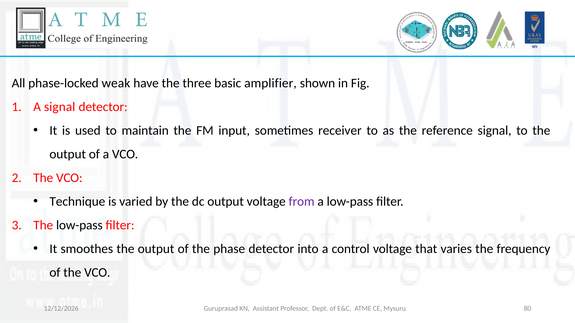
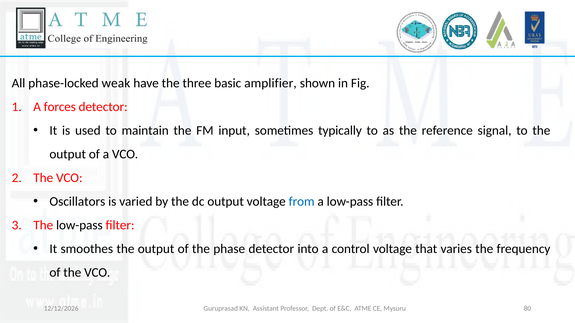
A signal: signal -> forces (60, 107)
receiver: receiver -> typically (340, 131)
Technique: Technique -> Oscillators (77, 202)
from colour: purple -> blue (302, 202)
